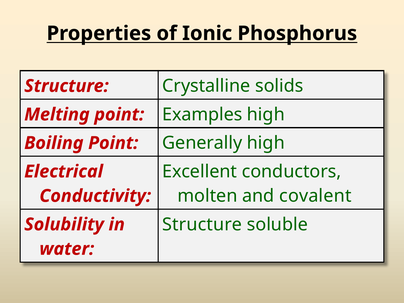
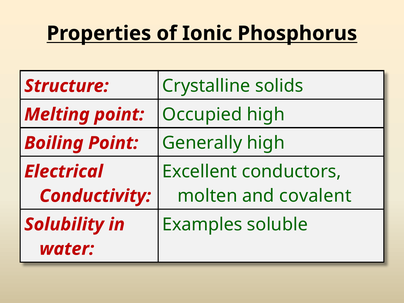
Examples: Examples -> Occupied (202, 114)
Structure: Structure -> Examples (202, 224)
